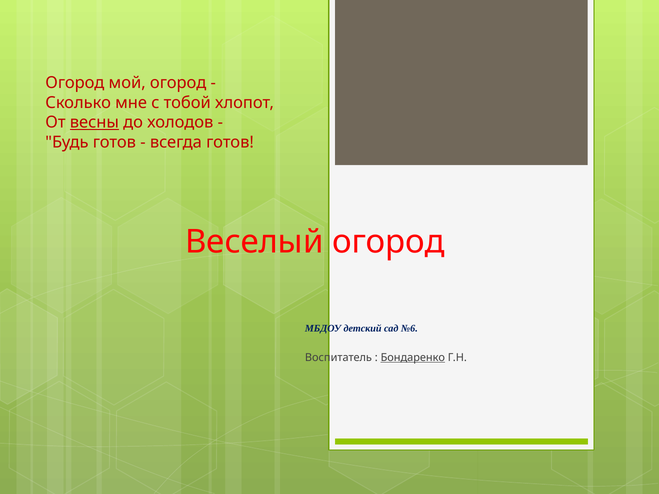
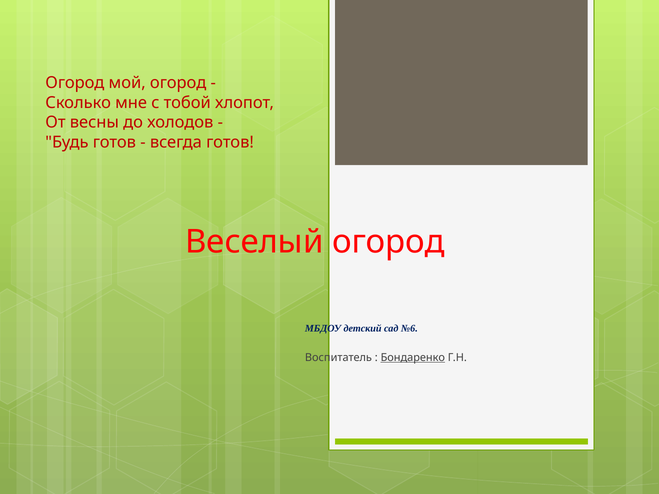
весны underline: present -> none (94, 122)
